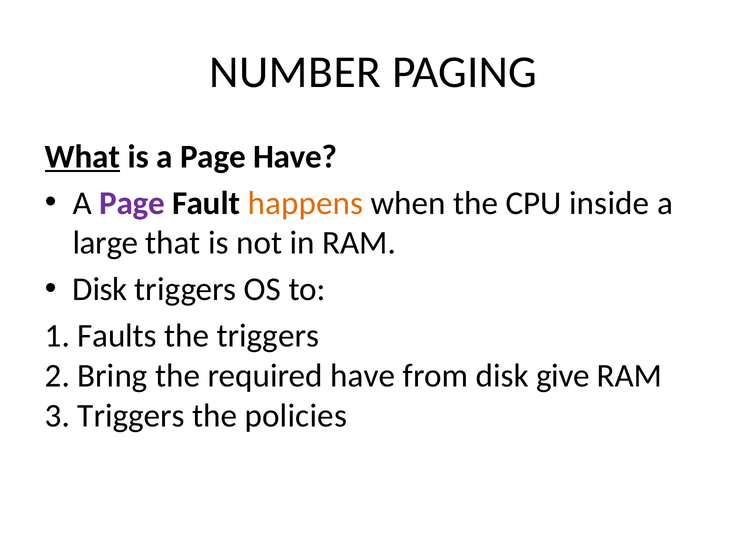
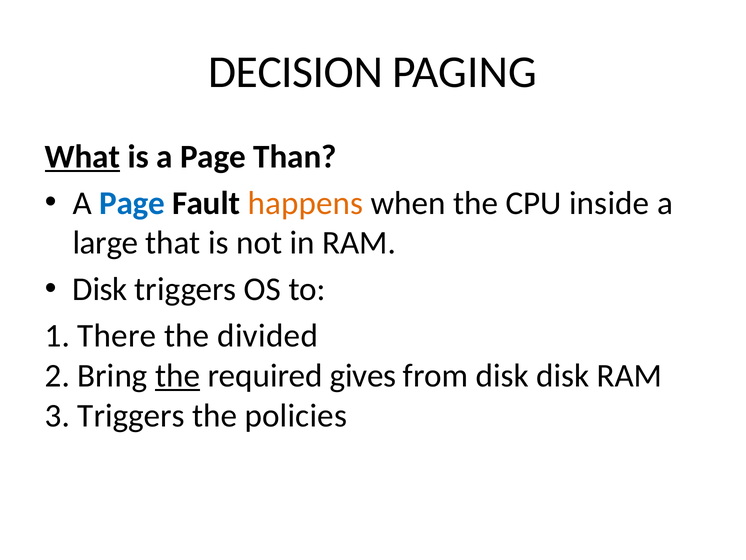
NUMBER: NUMBER -> DECISION (296, 72)
Page Have: Have -> Than (295, 156)
Page colour: purple -> blue (132, 203)
Faults: Faults -> There (117, 336)
the triggers: triggers -> divided (268, 336)
the underline: none -> present (178, 375)
required have: have -> gives (363, 375)
disk give: give -> disk (563, 375)
